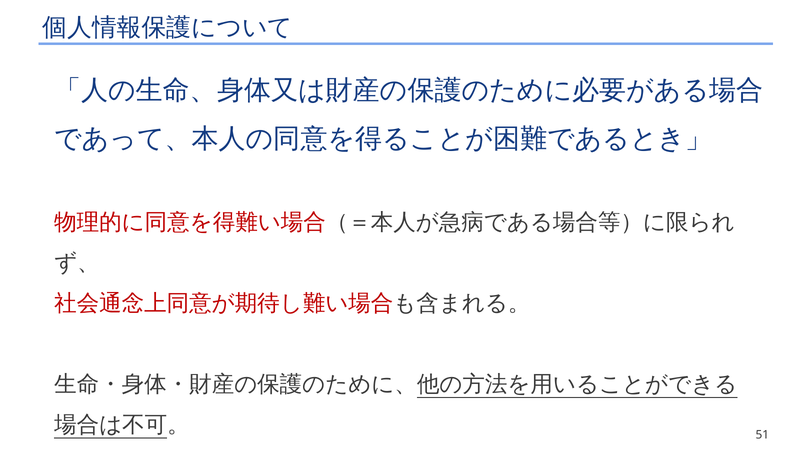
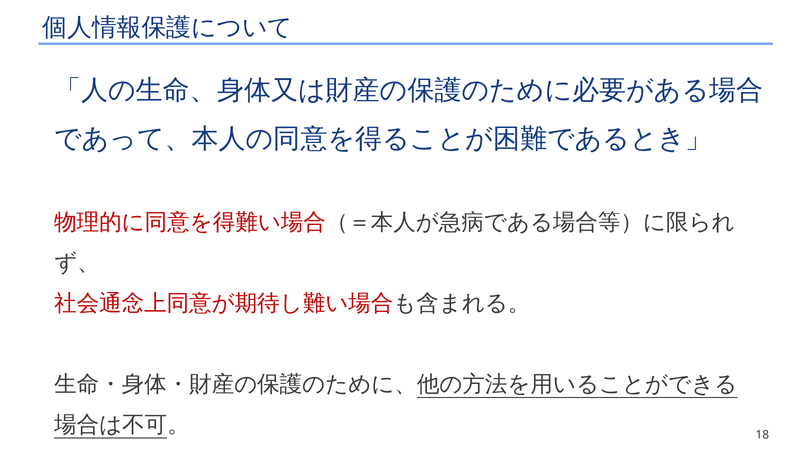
51: 51 -> 18 (762, 435)
